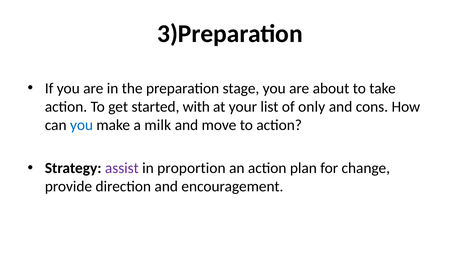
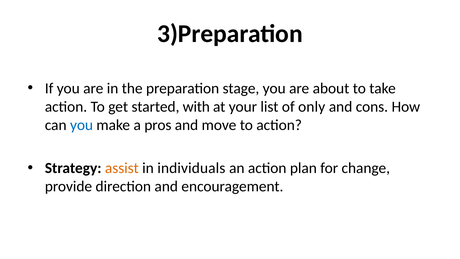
milk: milk -> pros (158, 125)
assist colour: purple -> orange (122, 168)
proportion: proportion -> individuals (191, 168)
